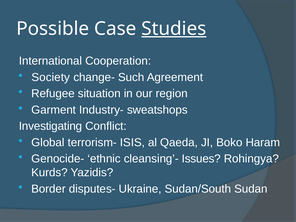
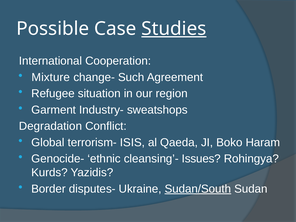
Society: Society -> Mixture (51, 77)
Investigating: Investigating -> Degradation (50, 126)
Sudan/South underline: none -> present (198, 189)
